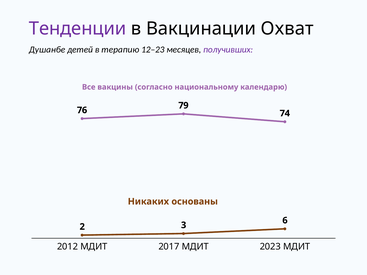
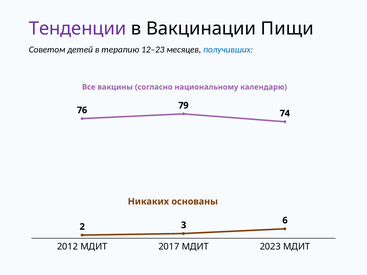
Охват: Охват -> Пищи (287, 29)
Душанбе: Душанбе -> Советом (47, 50)
получивших colour: purple -> blue (228, 50)
